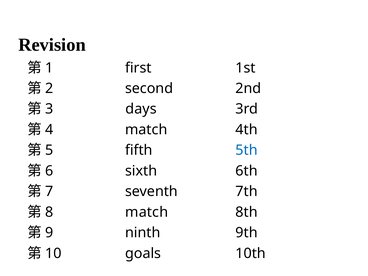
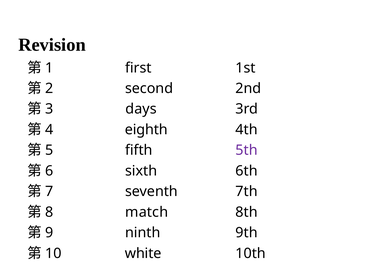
match: match -> eighth (146, 130)
5th colour: blue -> purple (247, 150)
goals: goals -> white (143, 253)
